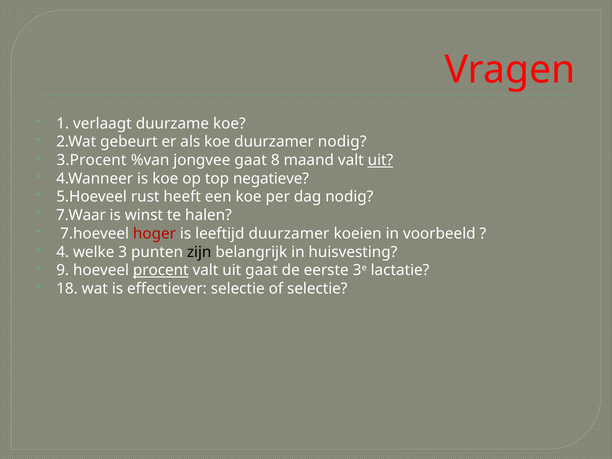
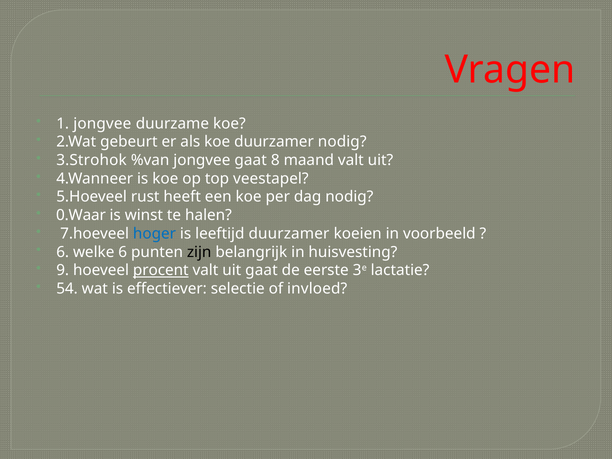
1 verlaagt: verlaagt -> jongvee (102, 123)
3.Procent: 3.Procent -> 3.Strohok (91, 160)
uit underline: present -> none (380, 160)
negatieve: negatieve -> veestapel (271, 179)
7.Waar: 7.Waar -> 0.Waar (81, 215)
hoger colour: red -> blue (154, 234)
4: 4 -> 6 (63, 252)
welke 3: 3 -> 6 (123, 252)
18: 18 -> 54 (67, 289)
of selectie: selectie -> invloed (317, 289)
